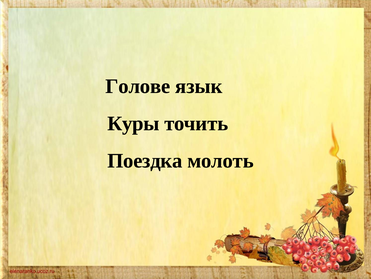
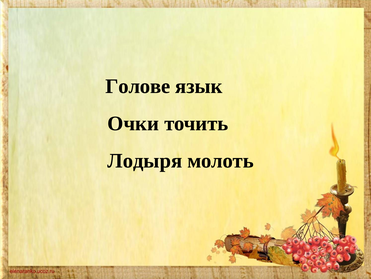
Куры: Куры -> Очки (133, 123)
Поездка: Поездка -> Лодыря (145, 160)
